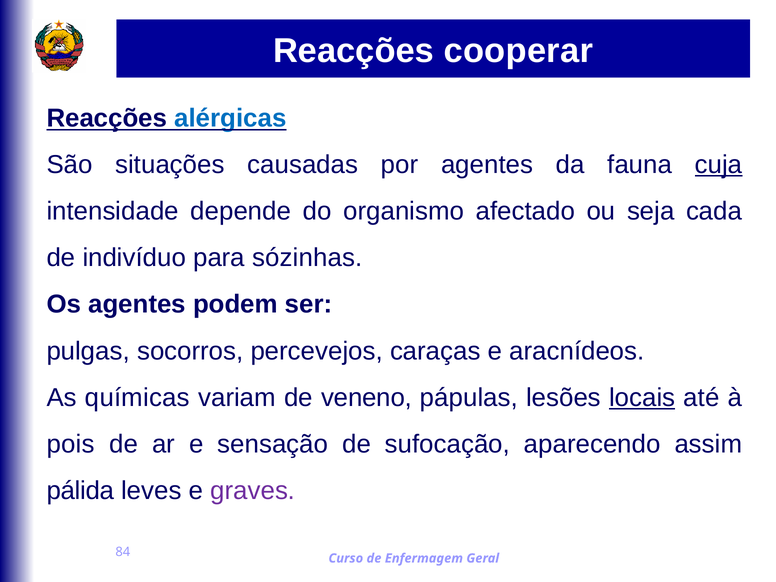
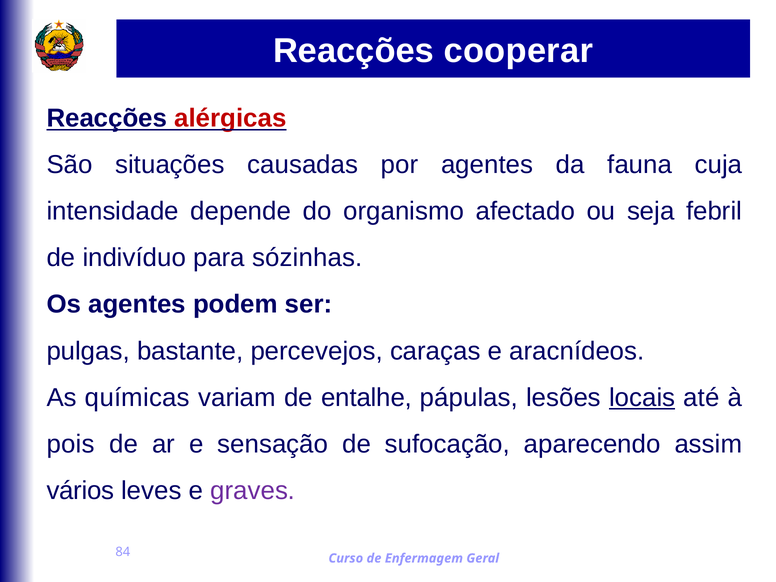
alérgicas colour: blue -> red (230, 118)
cuja underline: present -> none (719, 165)
cada: cada -> febril (714, 211)
socorros: socorros -> bastante (190, 351)
veneno: veneno -> entalhe (367, 398)
pálida: pálida -> vários (80, 491)
